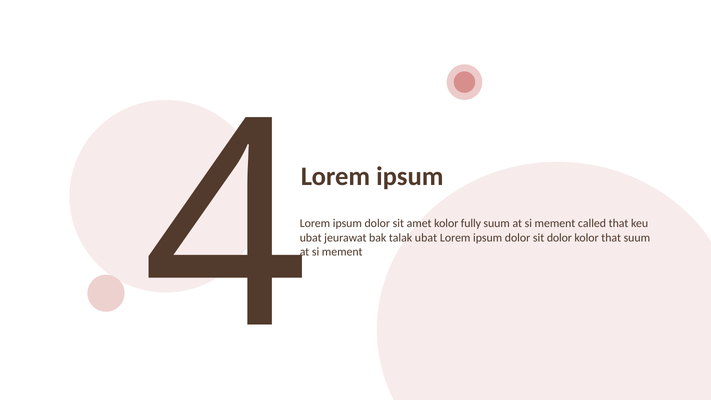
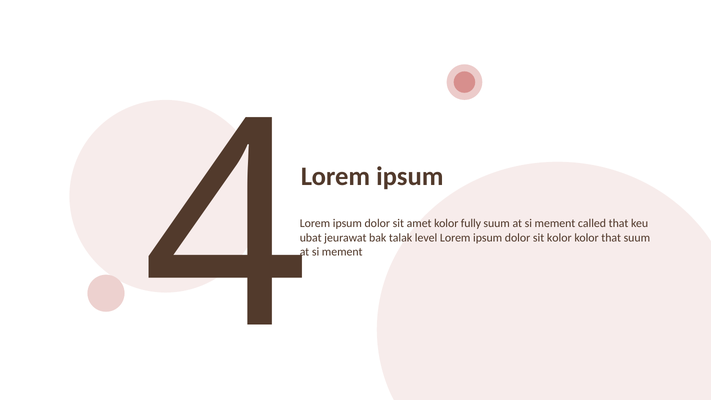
talak ubat: ubat -> level (426, 238)
sit dolor: dolor -> kolor (559, 238)
